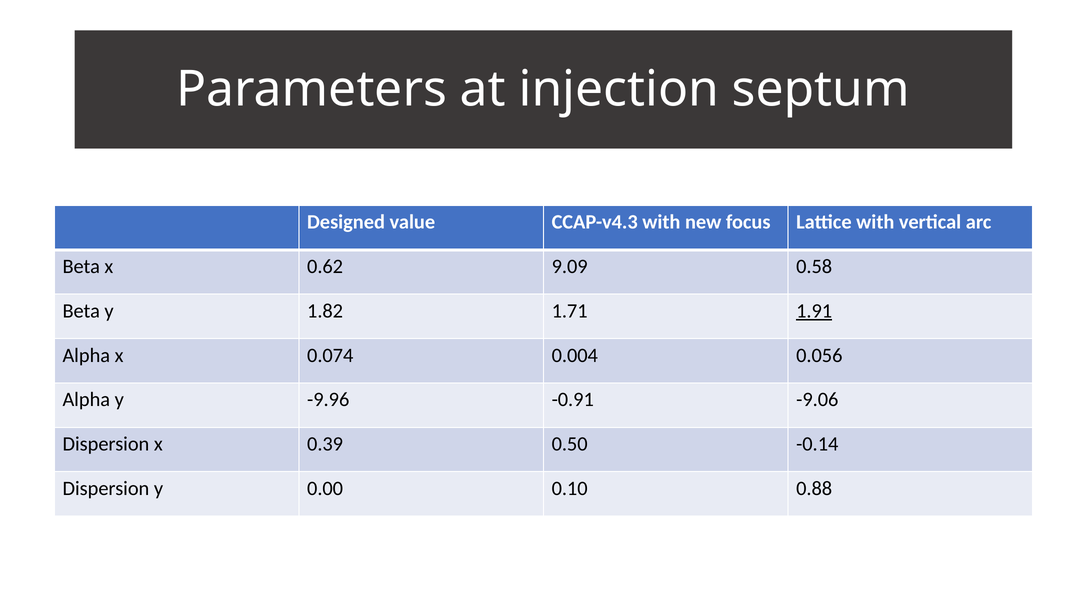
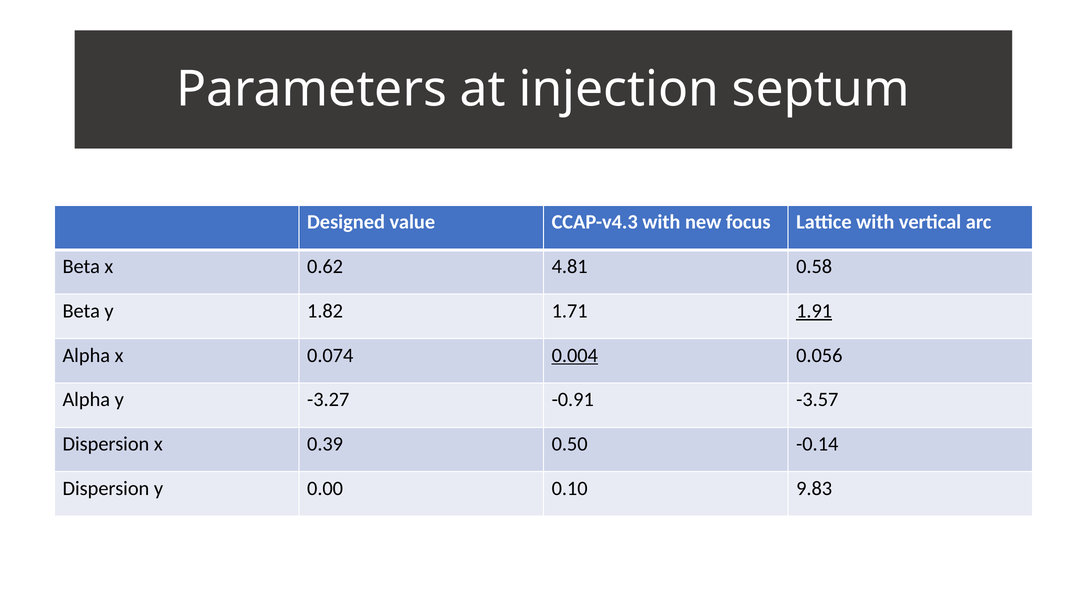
9.09: 9.09 -> 4.81 (570, 266)
0.004 underline: none -> present (575, 355)
-9.96: -9.96 -> -3.27 (328, 399)
-9.06: -9.06 -> -3.57 (817, 399)
0.88: 0.88 -> 9.83 (814, 488)
